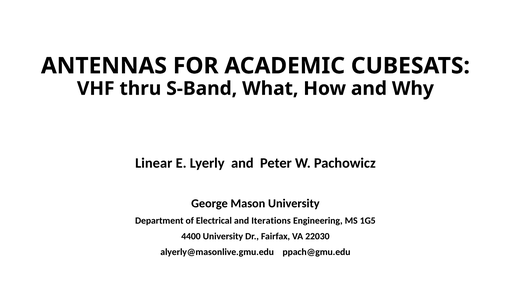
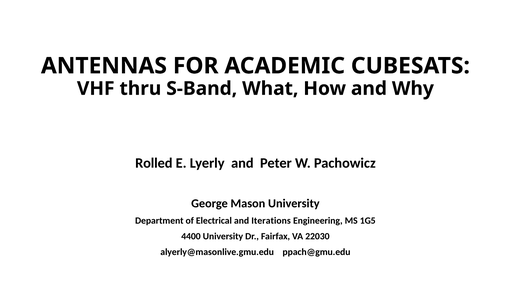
Linear: Linear -> Rolled (154, 163)
